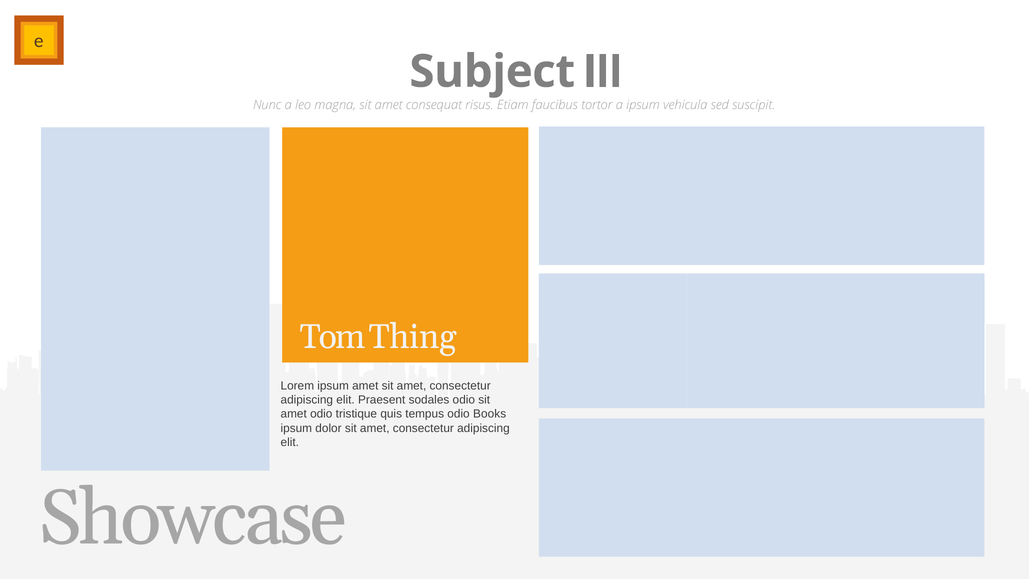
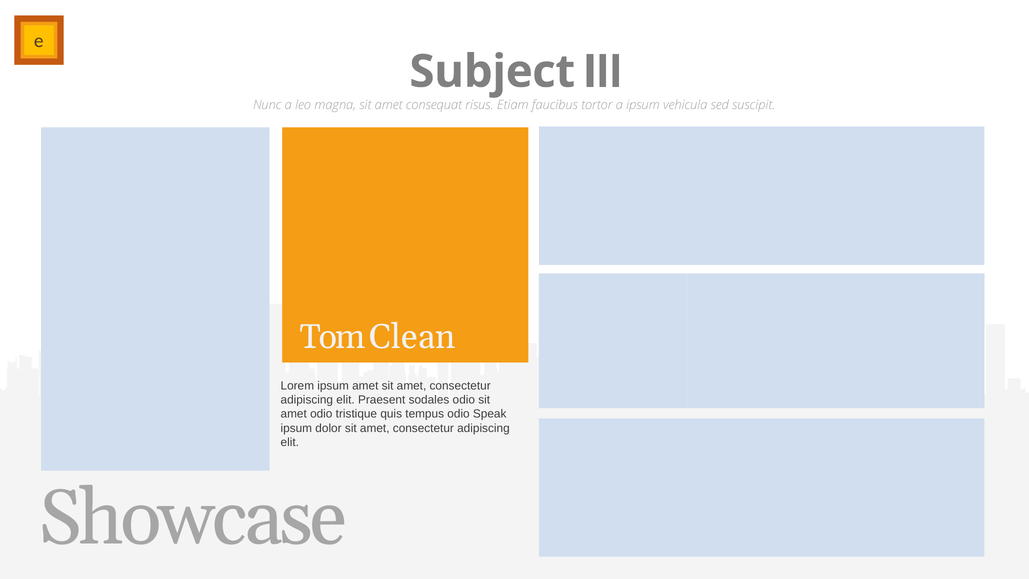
Thing: Thing -> Clean (412, 337)
Books: Books -> Speak (490, 414)
